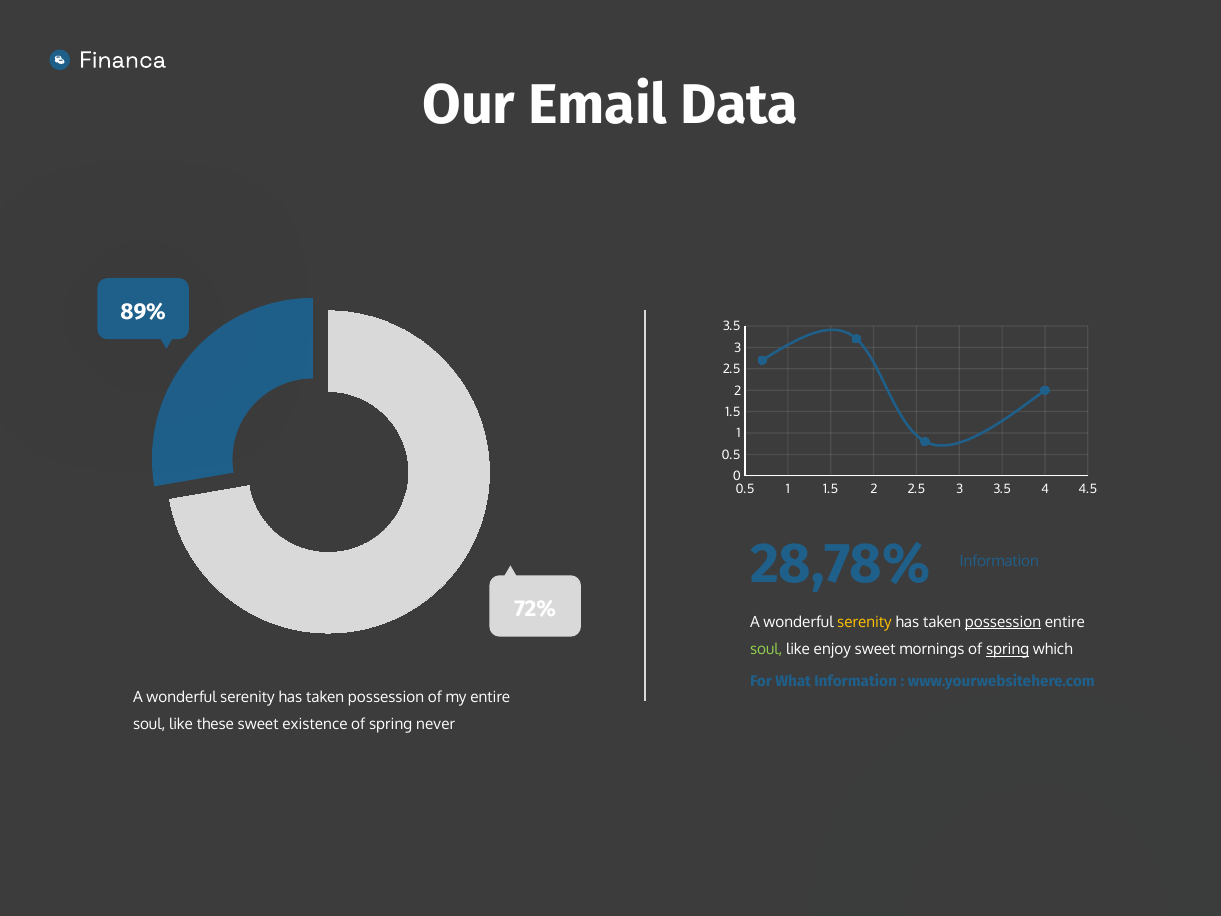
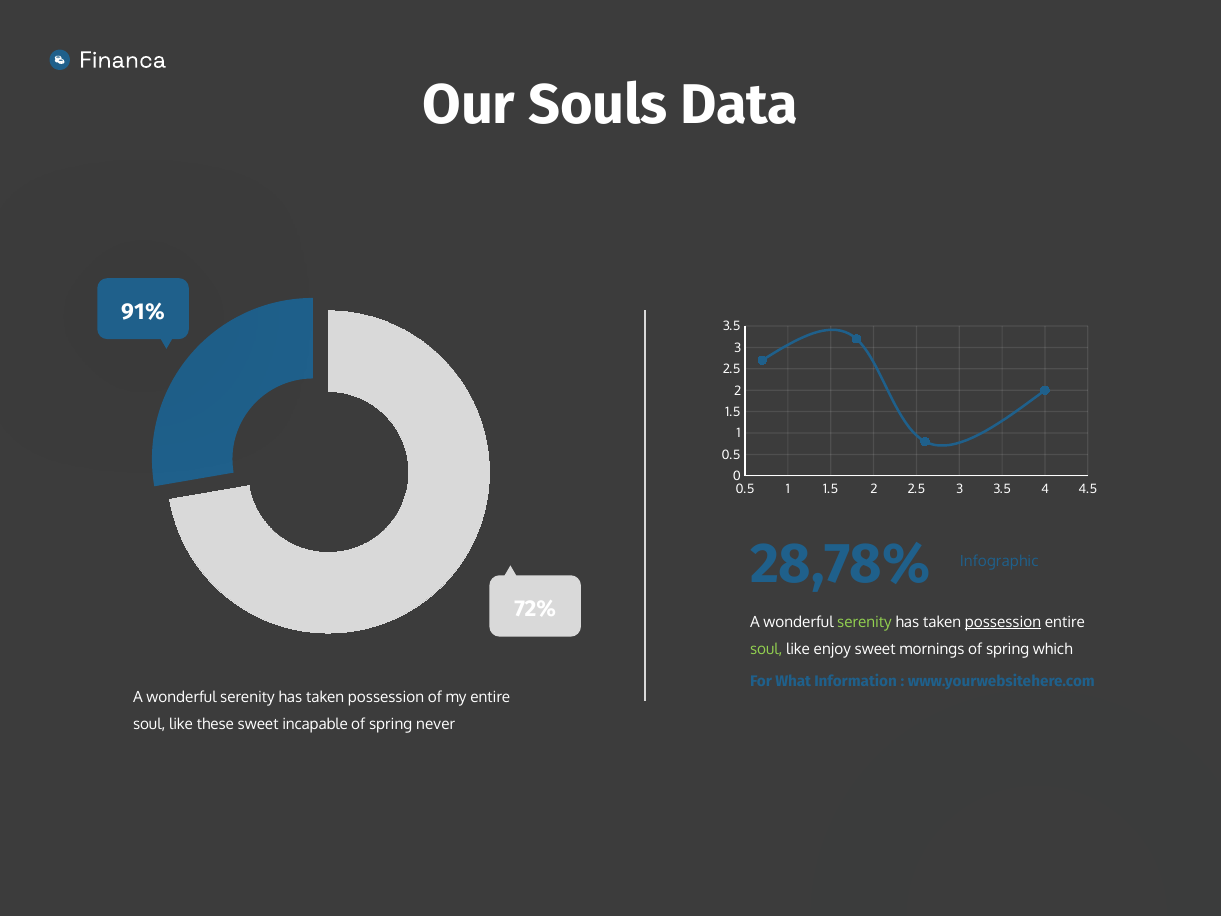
Email: Email -> Souls (598, 105)
89%: 89% -> 91% (143, 311)
28,78% Information: Information -> Infographic (999, 561)
serenity colour: yellow -> light green (865, 622)
spring underline: present -> none (1008, 650)
existence: existence -> incapable (315, 725)
